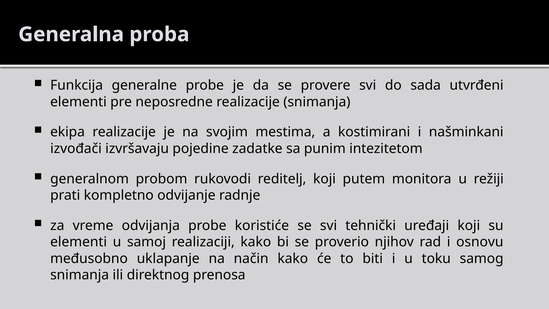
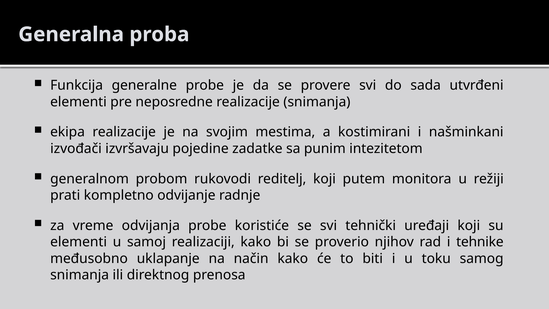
osnovu: osnovu -> tehnike (480, 242)
